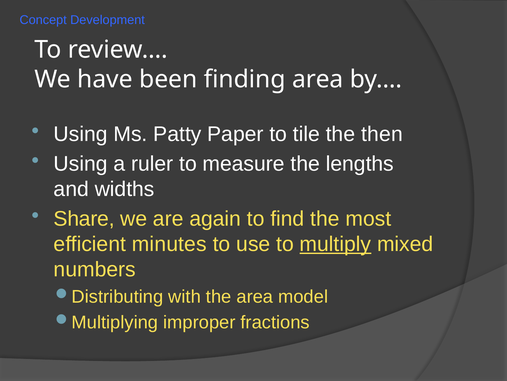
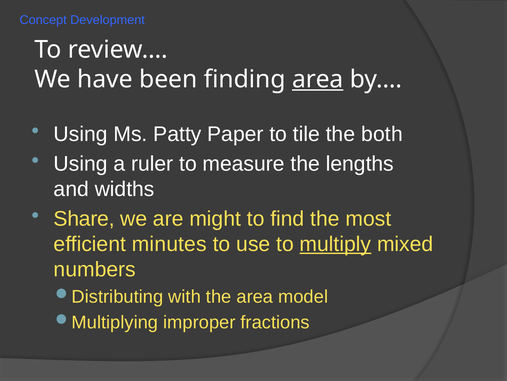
area underline: none -> present (318, 79)
then: then -> both (382, 134)
again: again -> might (215, 218)
